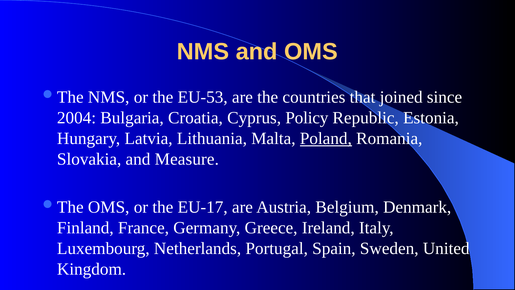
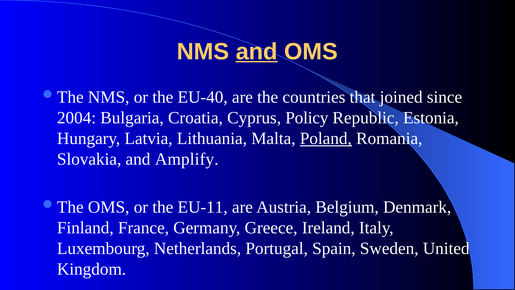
and underline: none -> present (257, 52)
EU-53: EU-53 -> EU-40 (203, 97)
Measure: Measure -> Amplify (187, 159)
EU-17: EU-17 -> EU-11 (203, 207)
